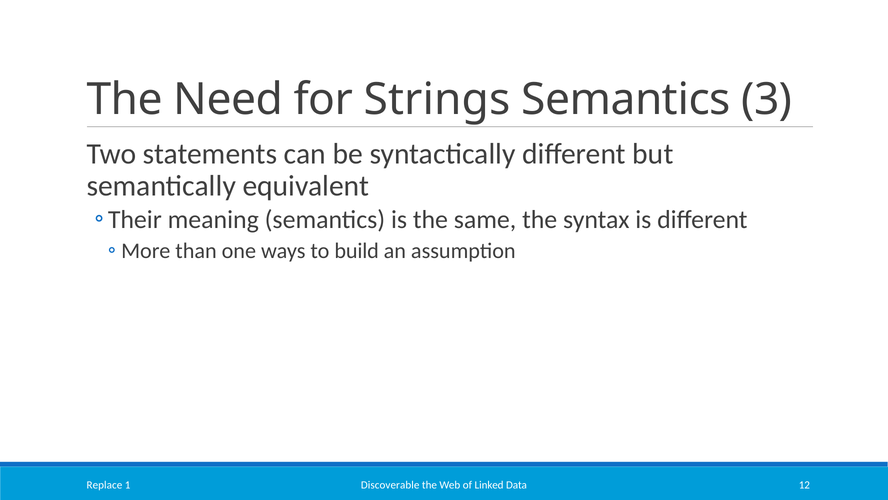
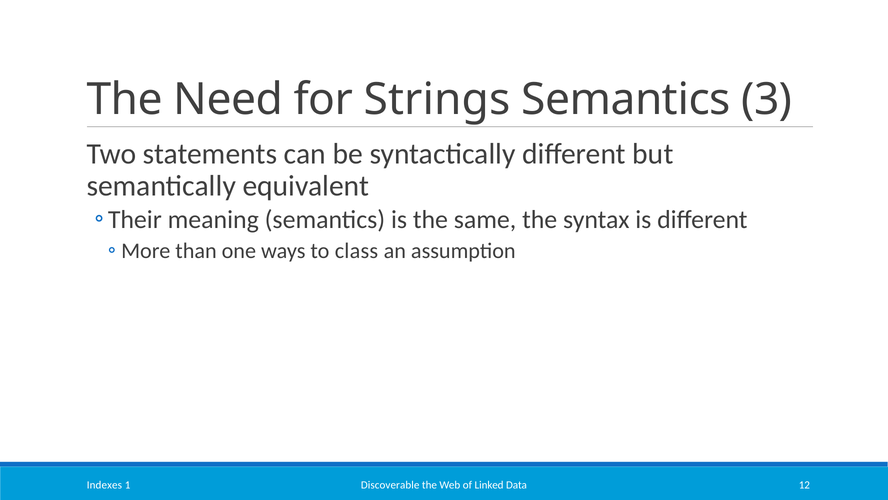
build: build -> class (356, 251)
Replace: Replace -> Indexes (104, 485)
